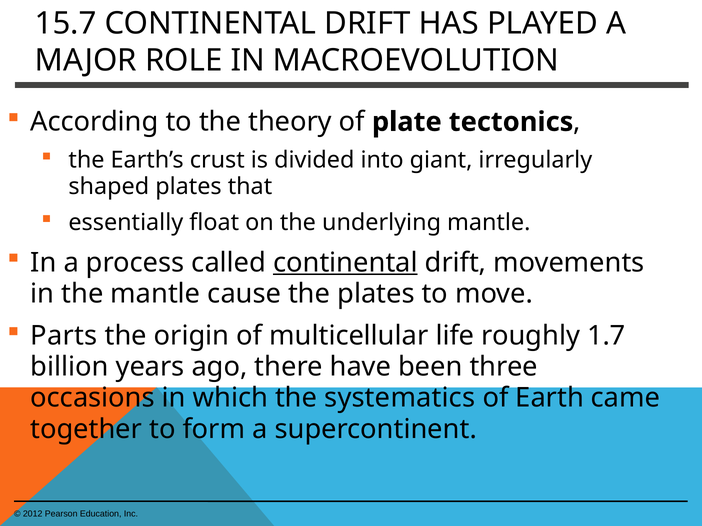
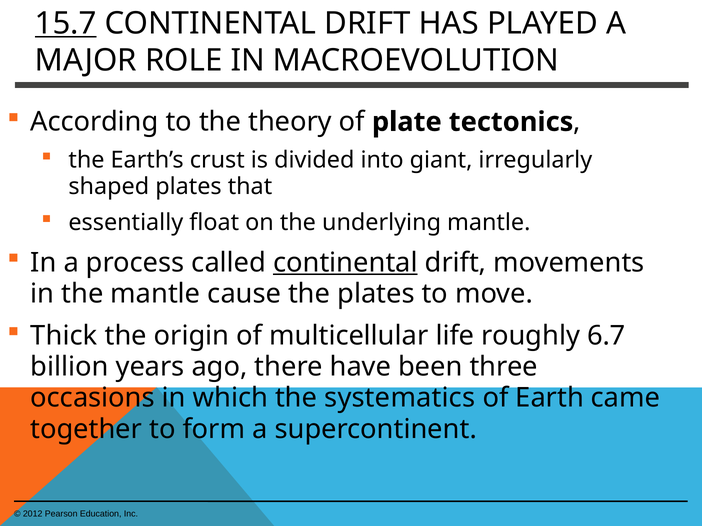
15.7 underline: none -> present (66, 23)
Parts: Parts -> Thick (64, 336)
1.7: 1.7 -> 6.7 (606, 336)
